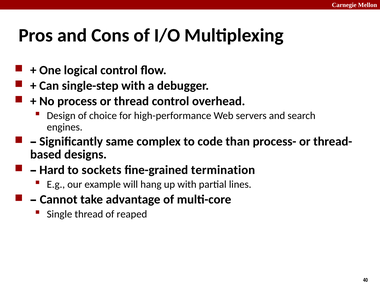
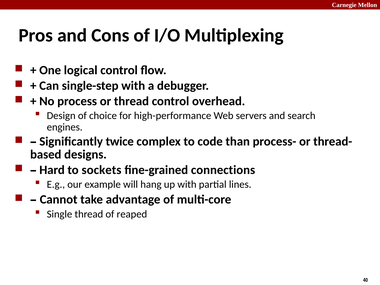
same: same -> twice (120, 142)
termination: termination -> connections (223, 170)
